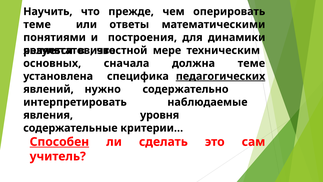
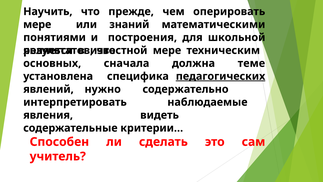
теме: теме -> мере (37, 24)
ответы: ответы -> знаний (129, 24)
динамики: динамики -> школьной (237, 37)
уровня: уровня -> видеть (160, 115)
Способен underline: present -> none (59, 142)
